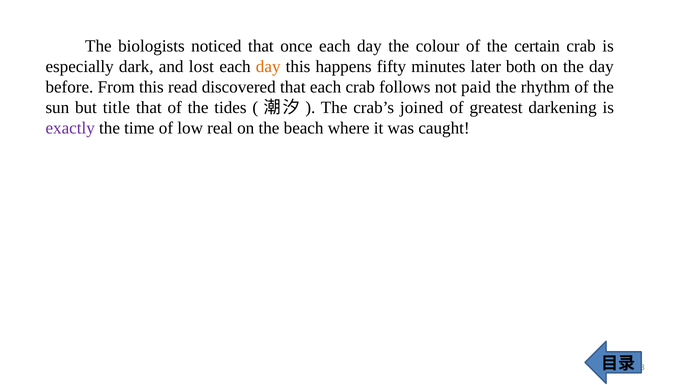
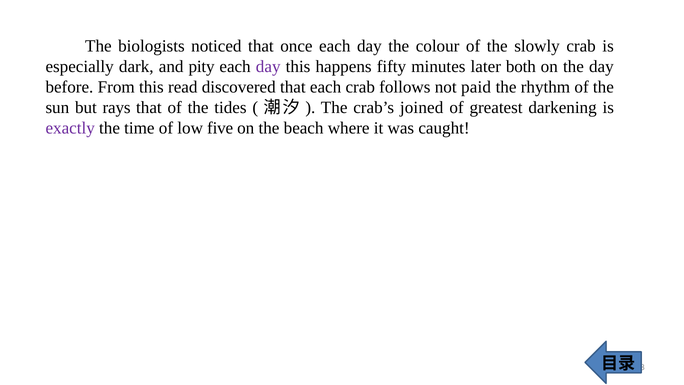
certain: certain -> slowly (537, 46)
lost: lost -> pity (202, 66)
day colour: orange -> purple (268, 66)
title: title -> rays (117, 107)
real: real -> five (220, 128)
